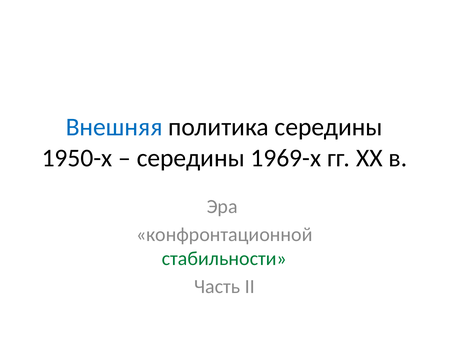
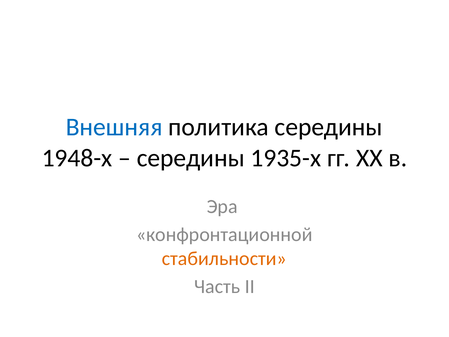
1950-х: 1950-х -> 1948-х (77, 158)
1969-х: 1969-х -> 1935-х (286, 158)
стабильности colour: green -> orange (224, 258)
